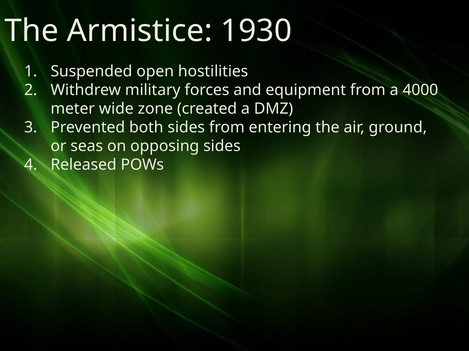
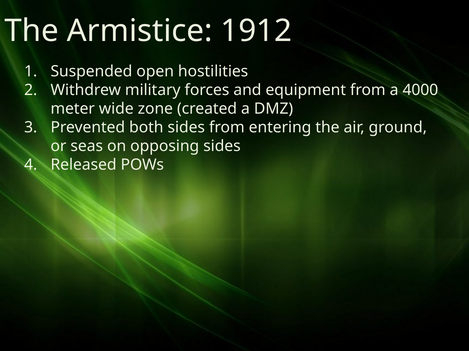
1930: 1930 -> 1912 (256, 31)
